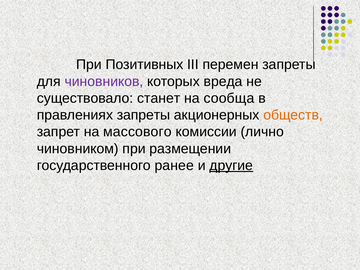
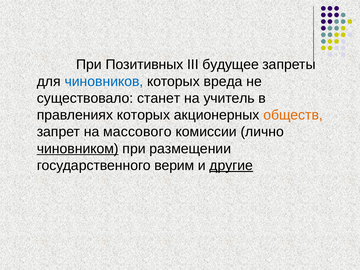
перемен: перемен -> будущее (231, 65)
чиновников colour: purple -> blue (104, 81)
сообща: сообща -> учитель (229, 98)
правлениях запреты: запреты -> которых (143, 115)
чиновником underline: none -> present (78, 149)
ранее: ранее -> верим (174, 165)
